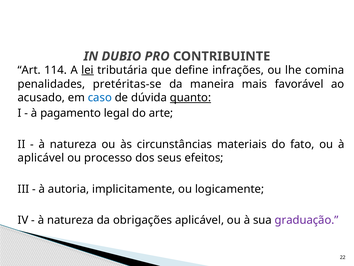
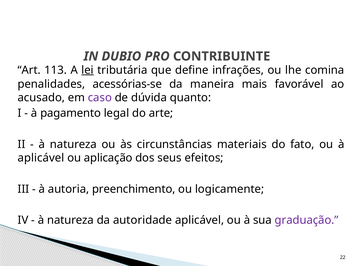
114: 114 -> 113 (56, 70)
pretéritas-se: pretéritas-se -> acessórias-se (127, 84)
caso colour: blue -> purple (100, 98)
quanto underline: present -> none (191, 98)
processo: processo -> aplicação (108, 158)
implicitamente: implicitamente -> preenchimento (134, 189)
obrigações: obrigações -> autoridade (143, 220)
